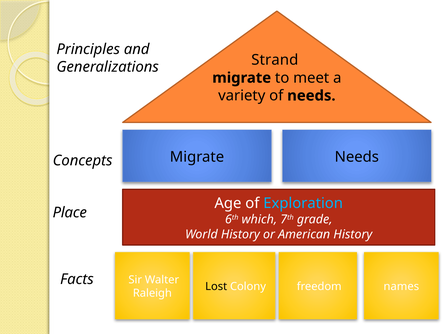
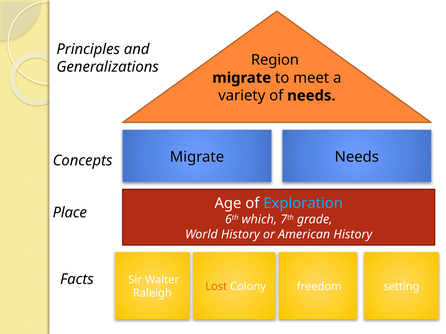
Strand: Strand -> Region (275, 60)
Lost colour: black -> orange (216, 287)
names: names -> setting (401, 287)
